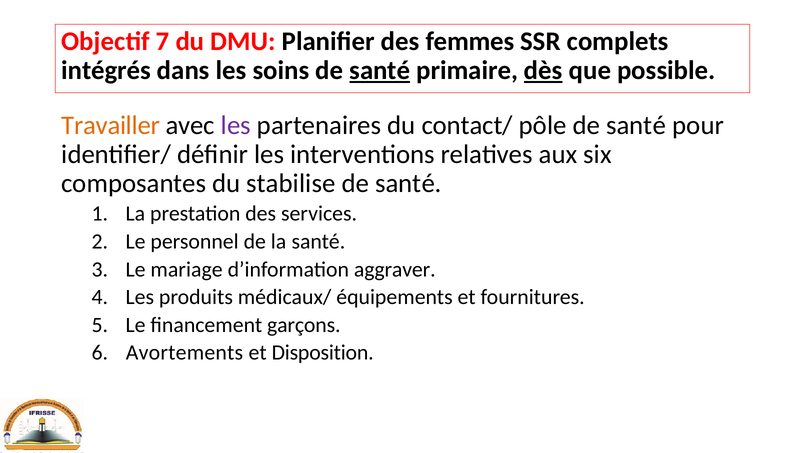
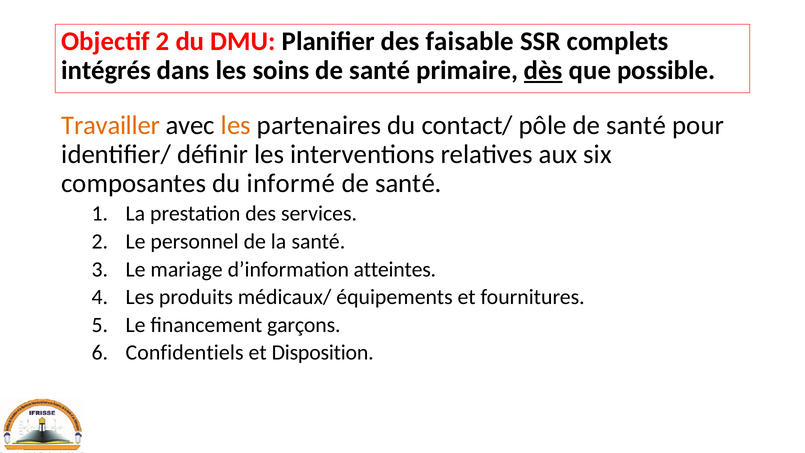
Objectif 7: 7 -> 2 (163, 41)
femmes: femmes -> faisable (470, 41)
santé underline: present -> none (380, 70)
les colour: purple -> orange (236, 125)
stabilise: stabilise -> informé (291, 183)
aggraver: aggraver -> atteintes (395, 269)
Avortements: Avortements -> Confidentiels (185, 353)
